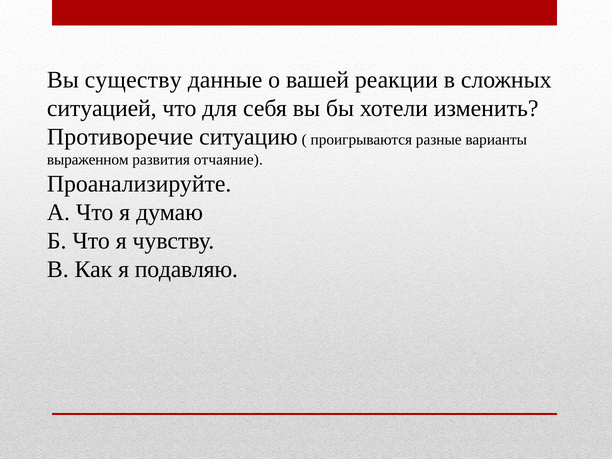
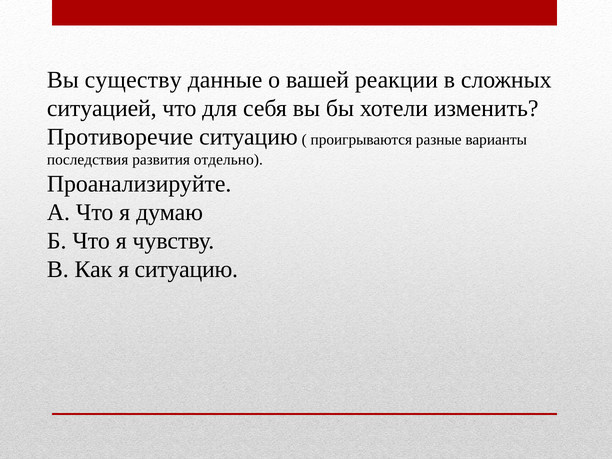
выраженном: выраженном -> последствия (88, 160)
отчаяние: отчаяние -> отдельно (228, 160)
я подавляю: подавляю -> ситуацию (186, 270)
